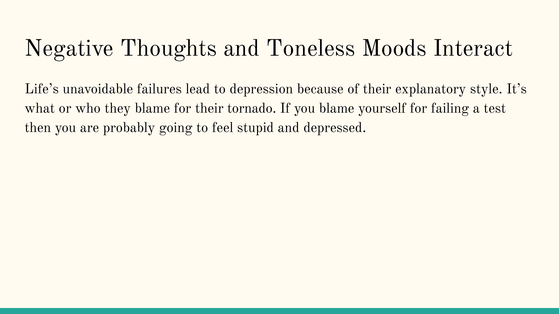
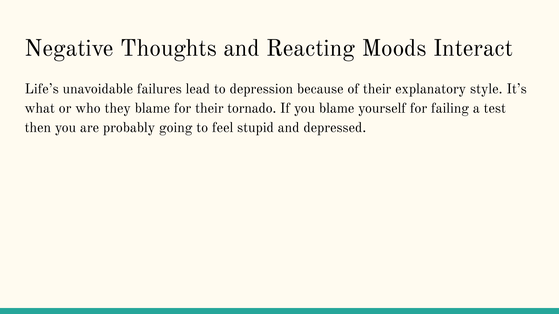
Toneless: Toneless -> Reacting (311, 48)
